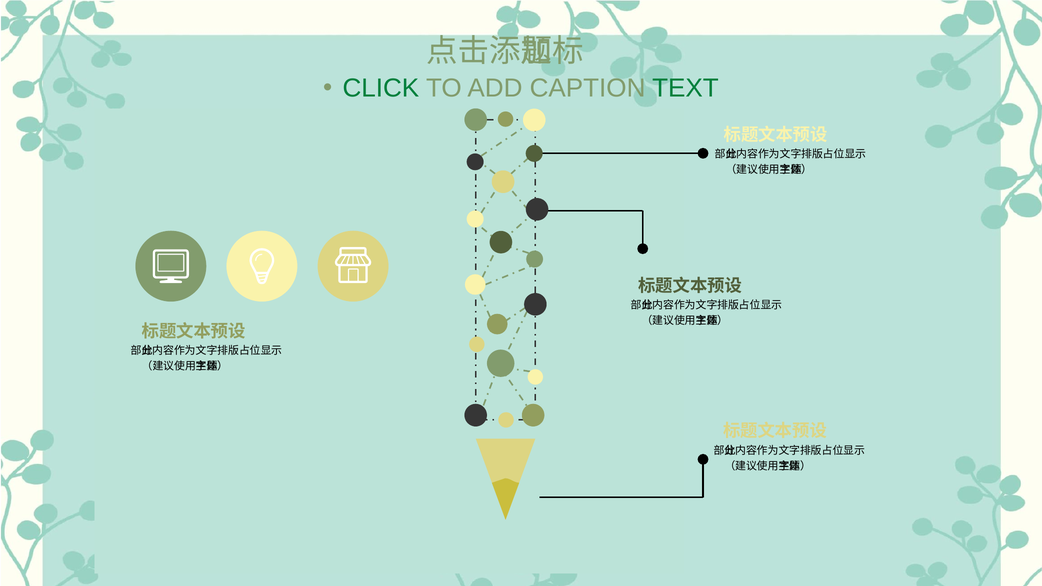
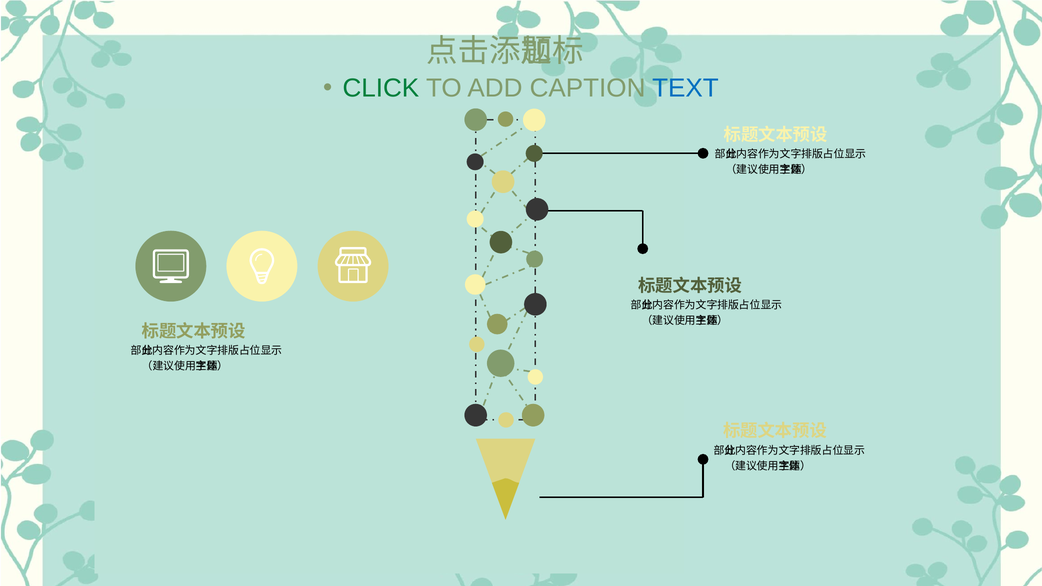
TEXT colour: green -> blue (685, 88)
